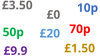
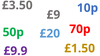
£0: £0 -> £9 (53, 15)
